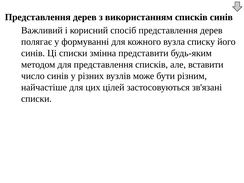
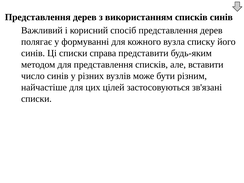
змінна: змінна -> справа (103, 53)
